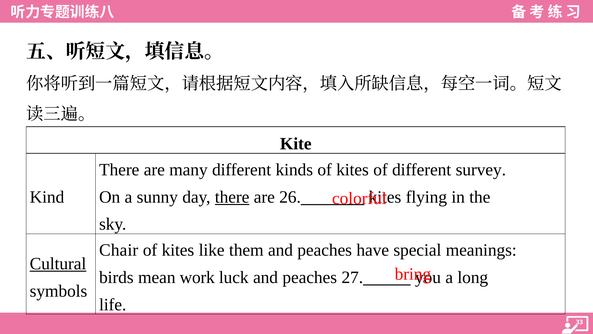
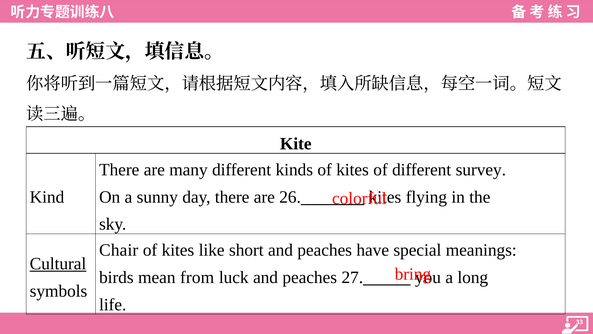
there underline: present -> none (232, 197)
them: them -> short (246, 250)
work: work -> from (197, 277)
